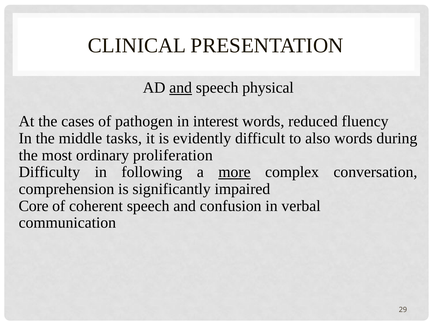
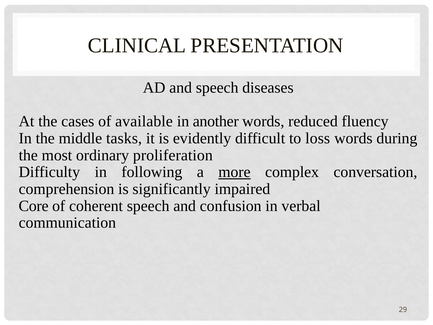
and underline: present -> none (181, 88)
physical: physical -> diseases (268, 88)
pathogen: pathogen -> available (144, 121)
interest: interest -> another (216, 121)
also: also -> loss (318, 138)
